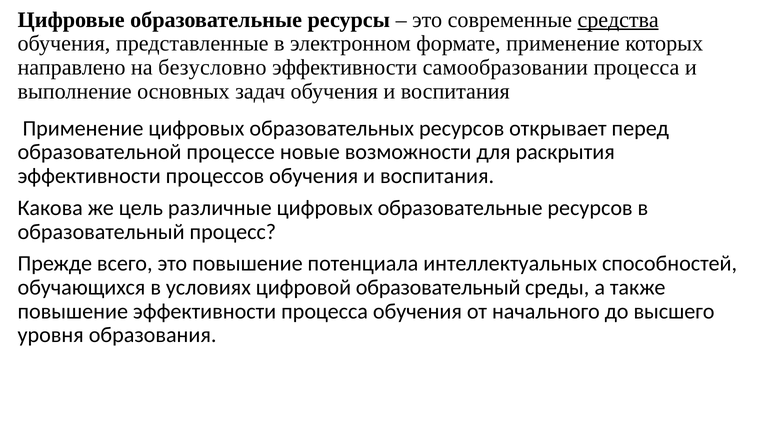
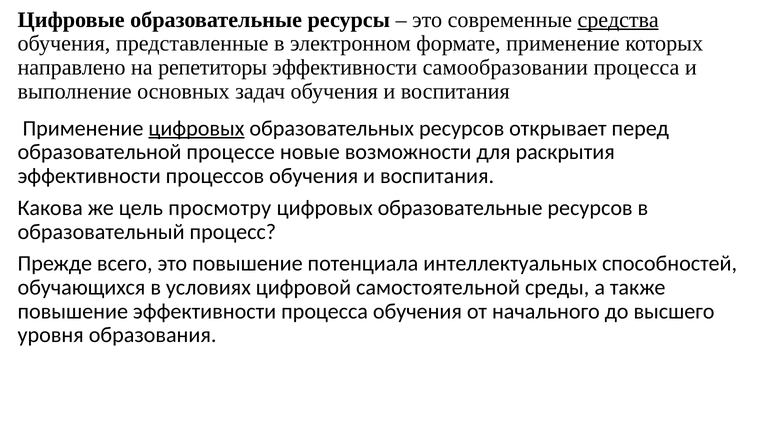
безусловно: безусловно -> репетиторы (213, 68)
цифровых underline: none -> present (196, 128)
различные: различные -> просмотру (220, 208)
цифровой образовательный: образовательный -> самостоятельной (438, 288)
